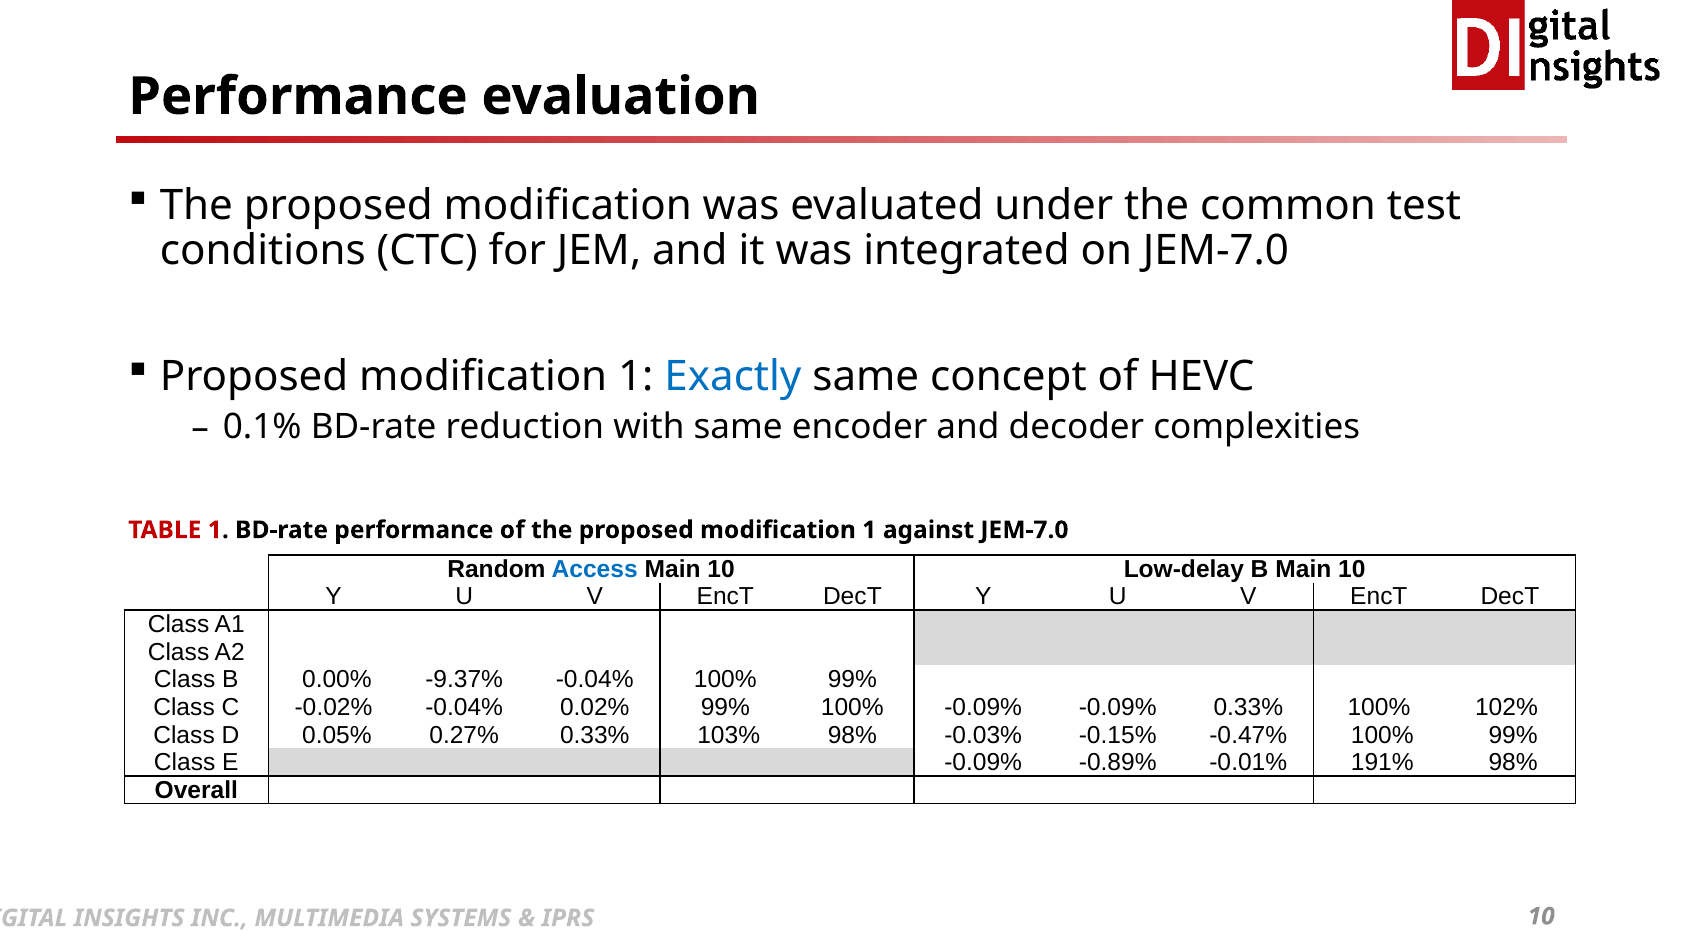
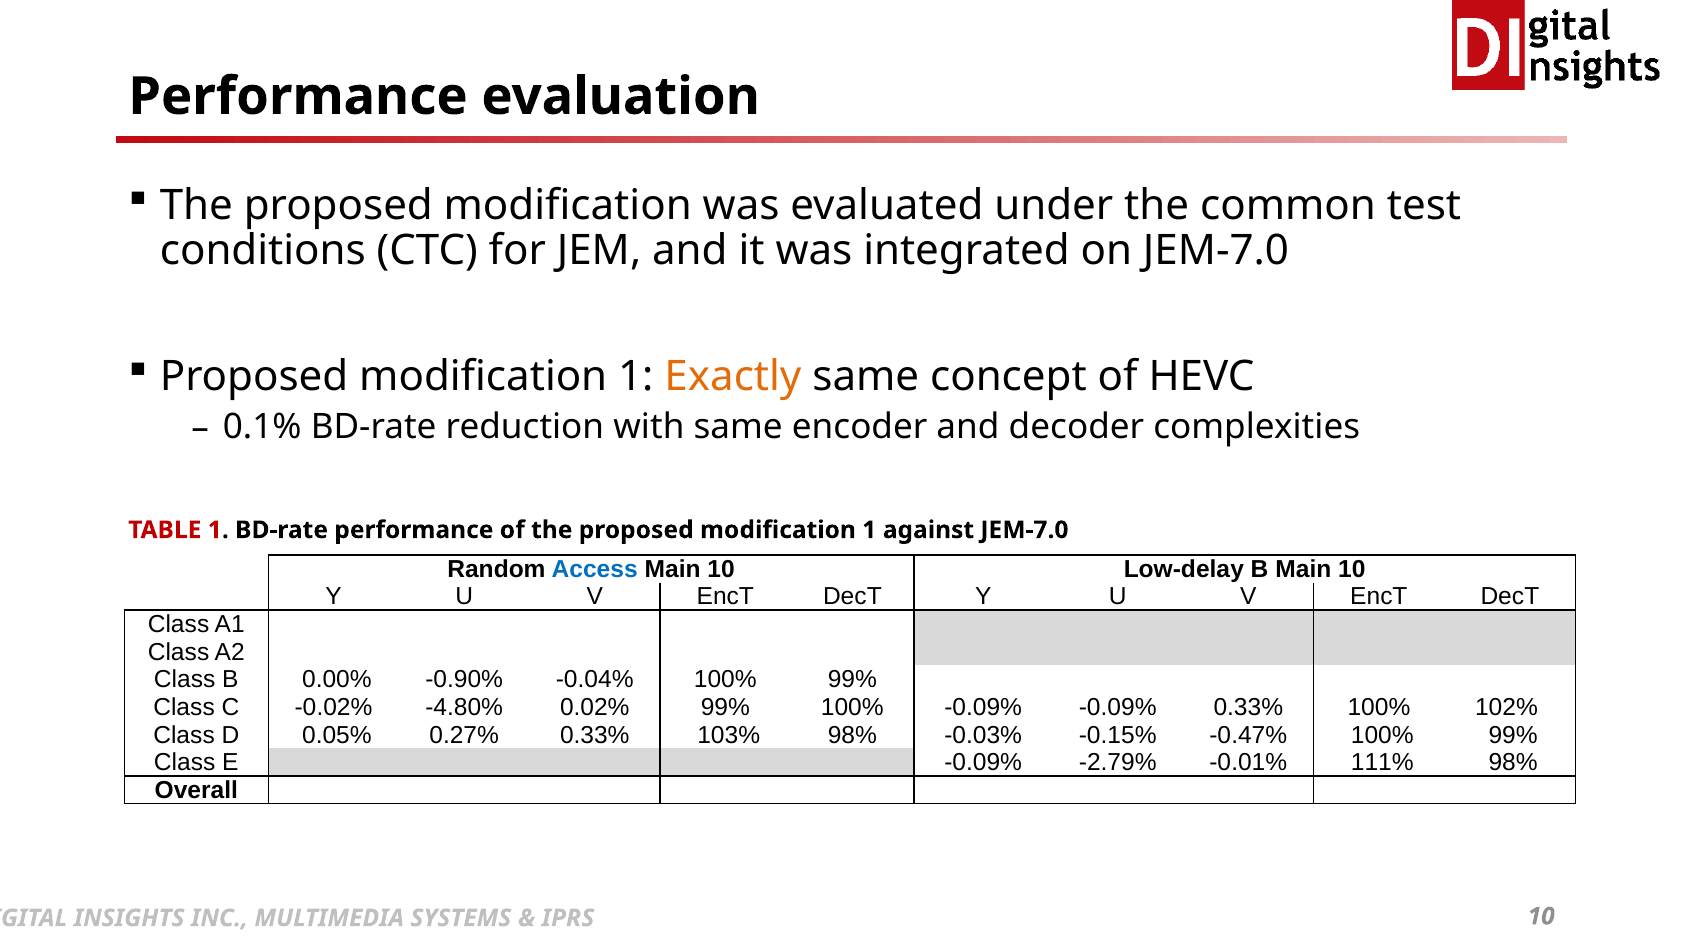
Exactly colour: blue -> orange (733, 377)
-9.37%: -9.37% -> -0.90% (464, 679)
-0.02% -0.04%: -0.04% -> -4.80% (464, 707)
-0.89%: -0.89% -> -2.79% (1118, 762)
191%: 191% -> 111% (1382, 762)
